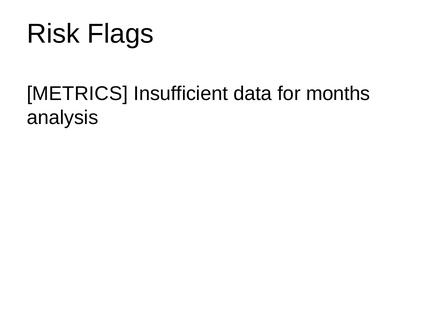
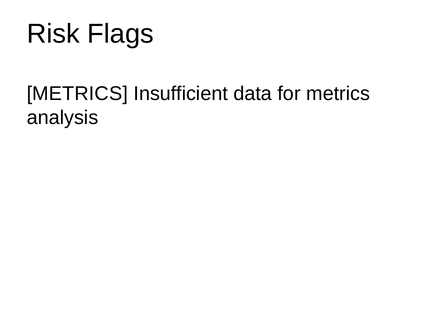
for months: months -> metrics (338, 94)
